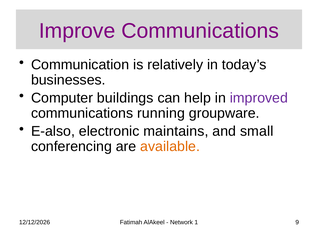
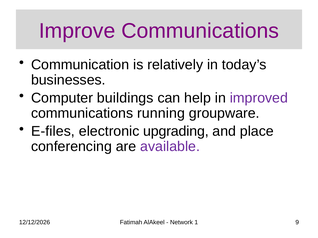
E-also: E-also -> E-files (53, 132)
maintains: maintains -> upgrading (176, 132)
small: small -> place (257, 132)
available colour: orange -> purple (170, 147)
